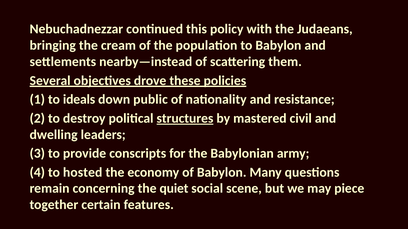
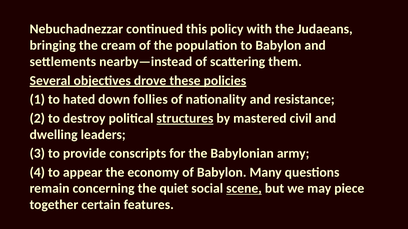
ideals: ideals -> hated (79, 100)
public: public -> follies (150, 100)
hosted: hosted -> appear (83, 173)
scene underline: none -> present (244, 189)
